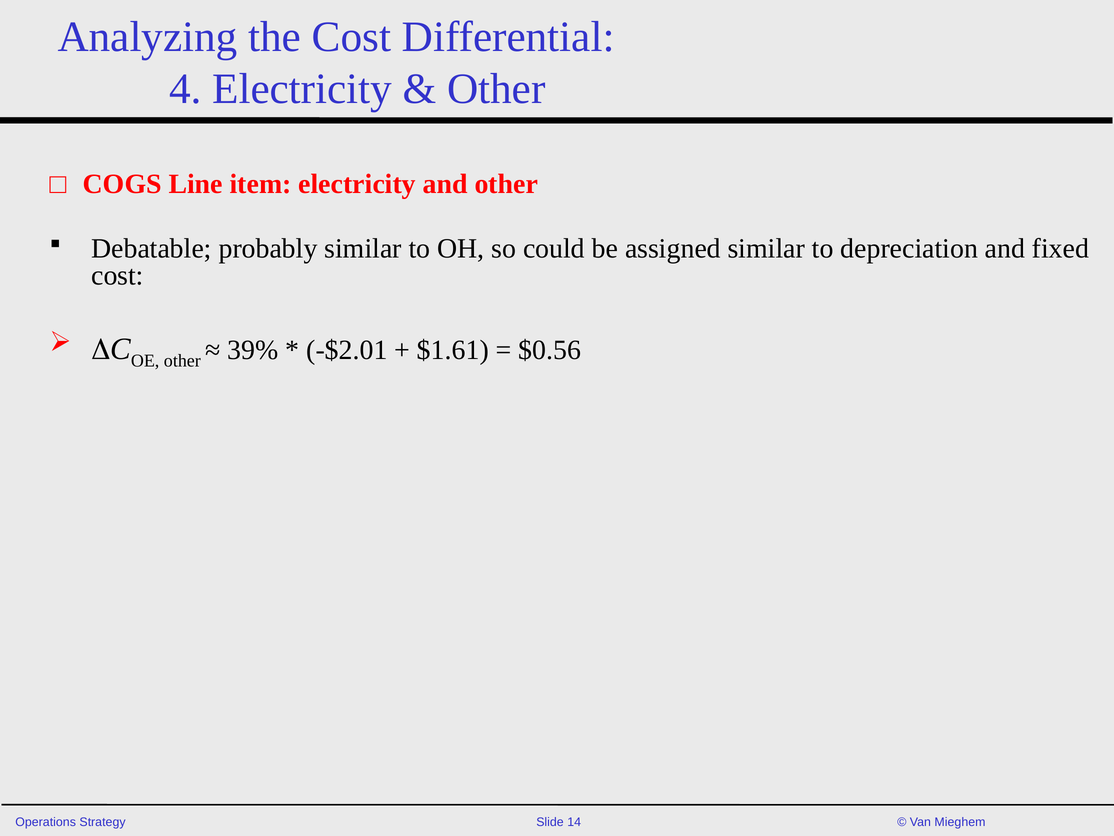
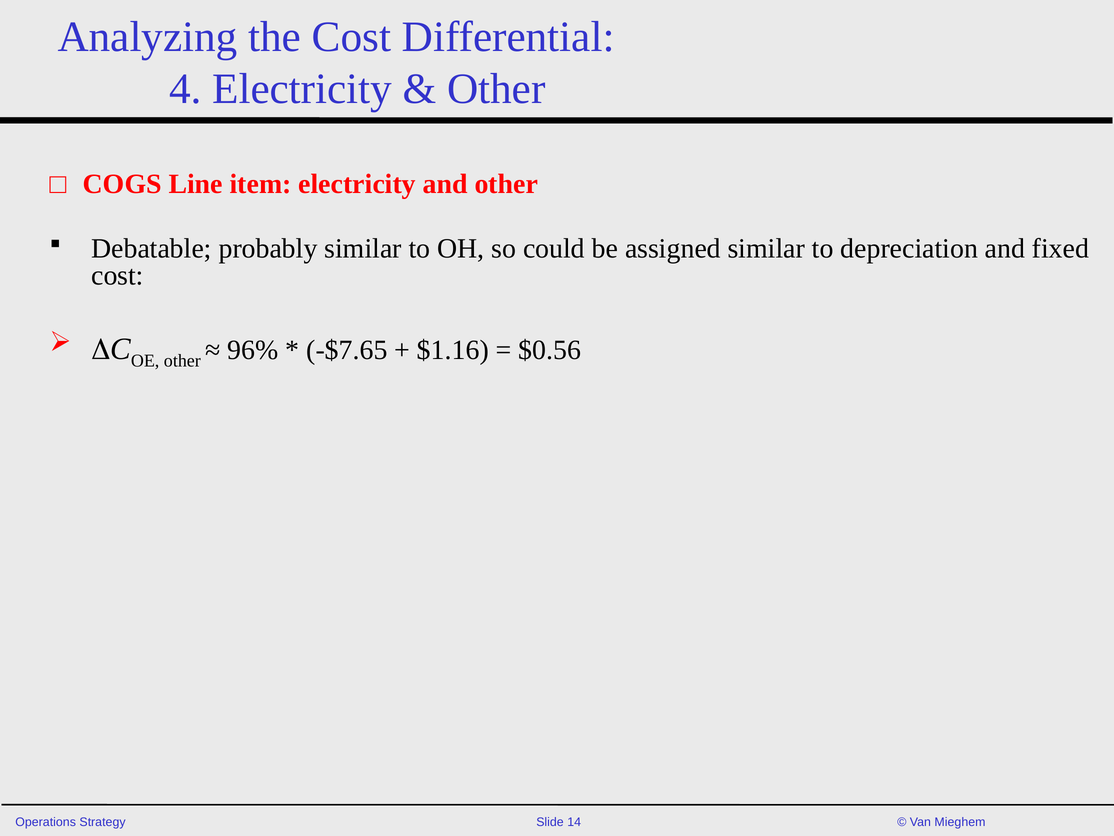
39%: 39% -> 96% (253, 350)
-$2.01: -$2.01 -> -$7.65 (347, 350)
$1.61: $1.61 -> $1.16 (453, 350)
